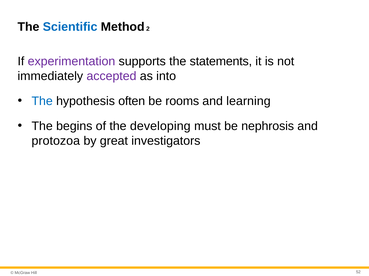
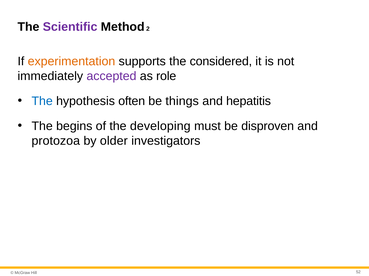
Scientific colour: blue -> purple (70, 27)
experimentation colour: purple -> orange (71, 62)
statements: statements -> considered (221, 62)
into: into -> role (166, 76)
rooms: rooms -> things (182, 101)
learning: learning -> hepatitis (249, 101)
nephrosis: nephrosis -> disproven (268, 126)
great: great -> older (114, 141)
